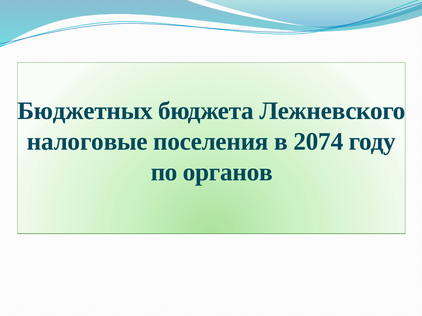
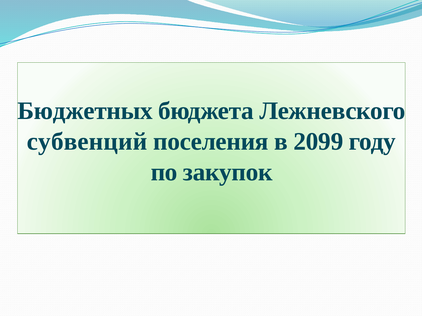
налоговые: налоговые -> субвенций (87, 142)
2074: 2074 -> 2099 (318, 142)
органов: органов -> закупок (228, 172)
